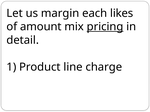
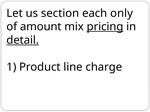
margin: margin -> section (60, 13)
likes: likes -> only (122, 13)
detail underline: none -> present (23, 40)
